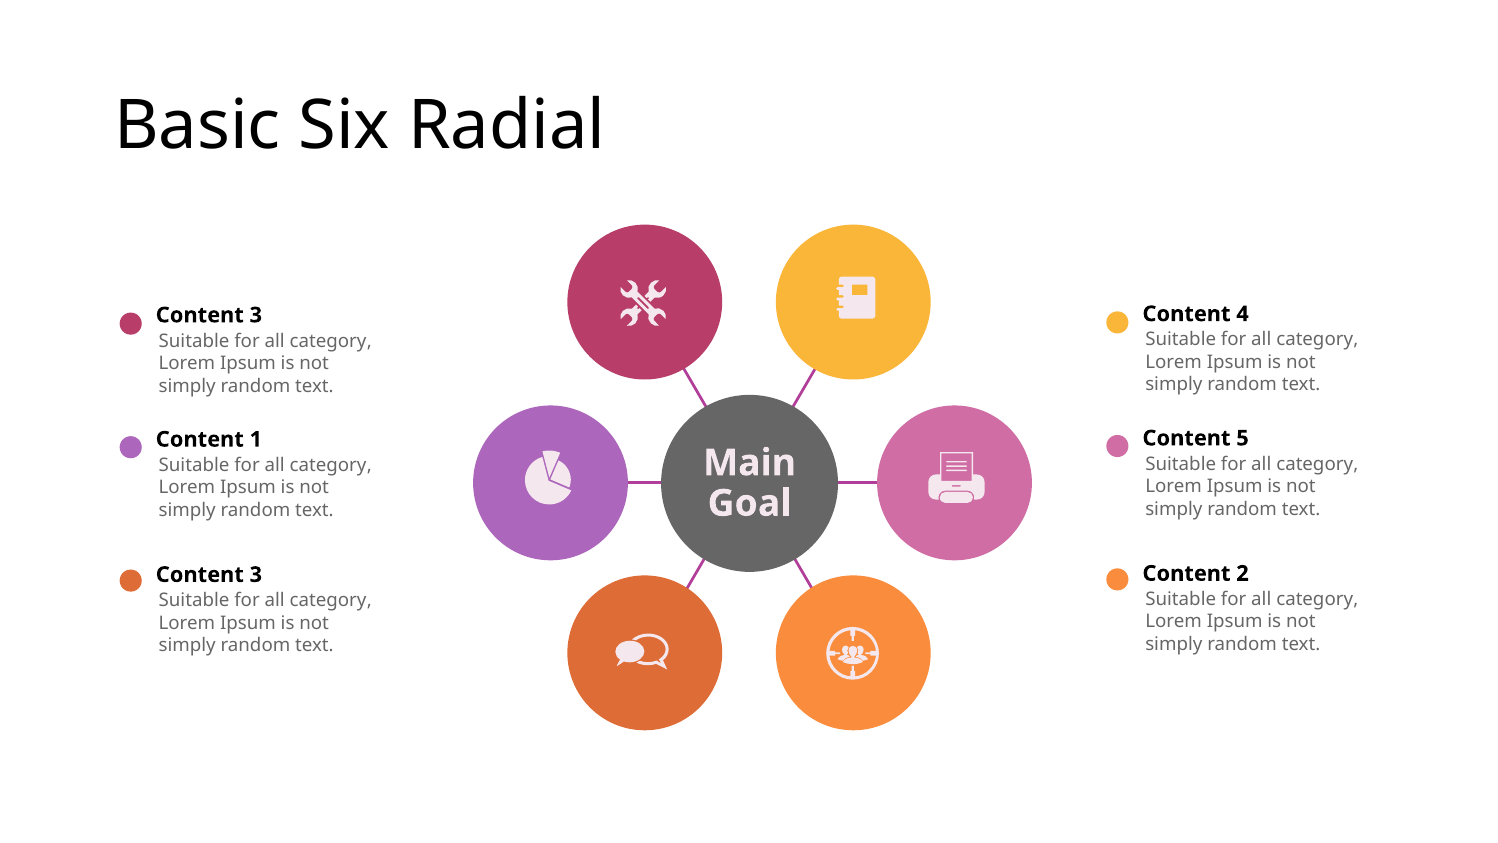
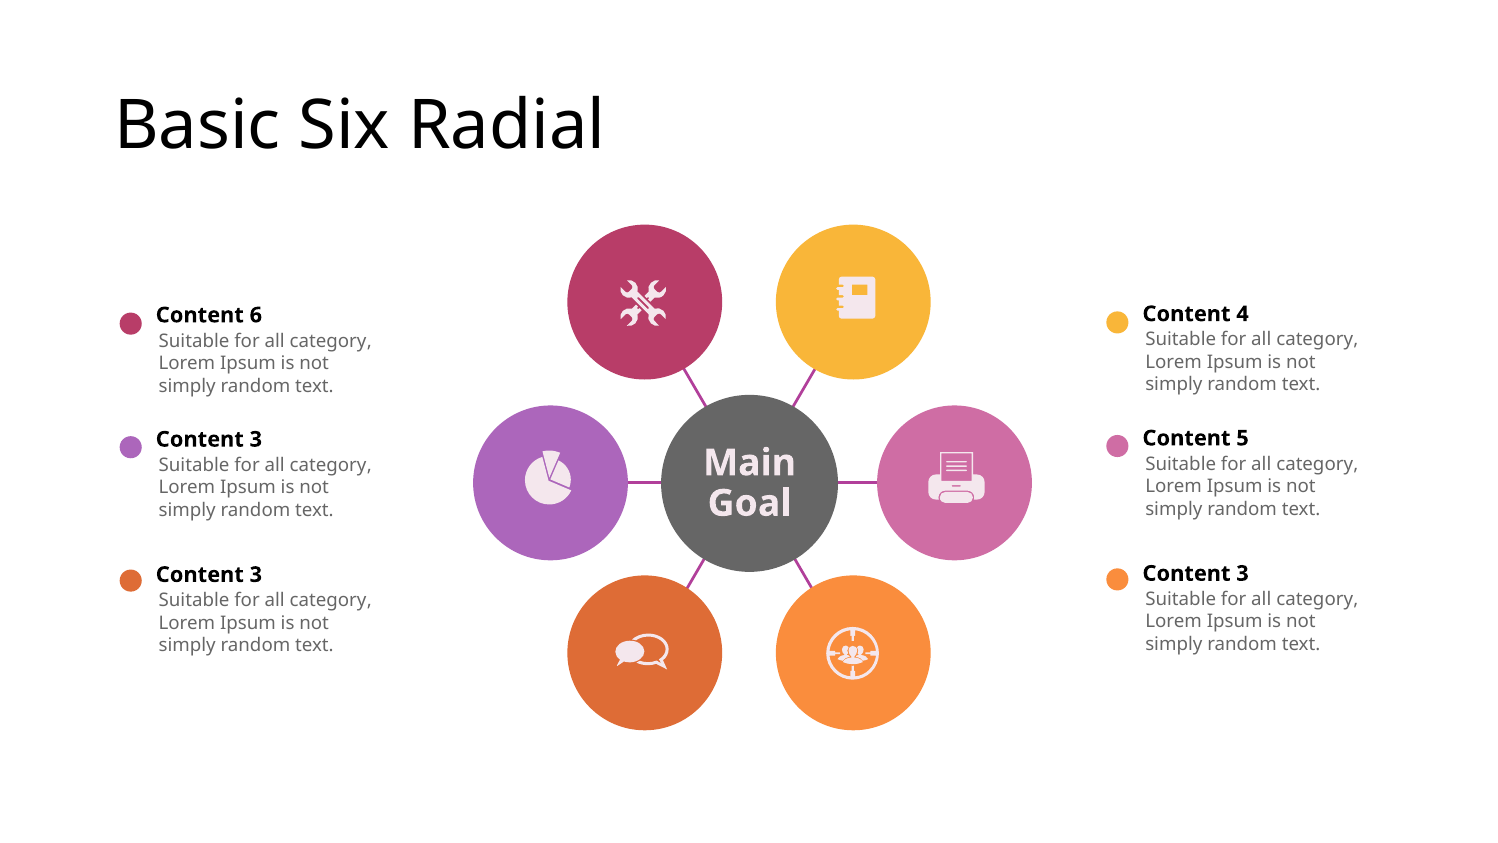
3: 3 -> 6 (256, 315)
1: 1 -> 3 (256, 439)
2: 2 -> 3 (1243, 573)
